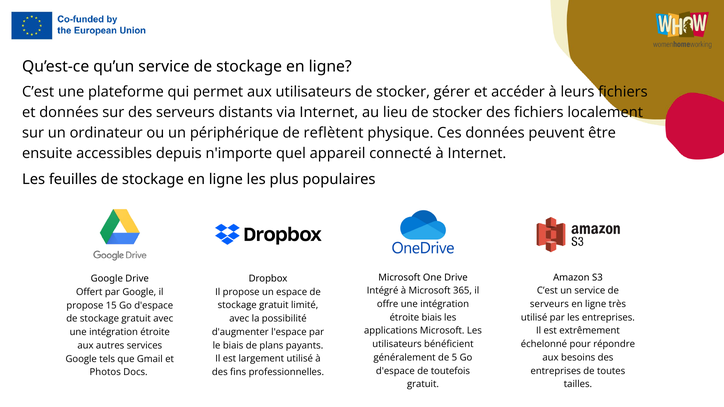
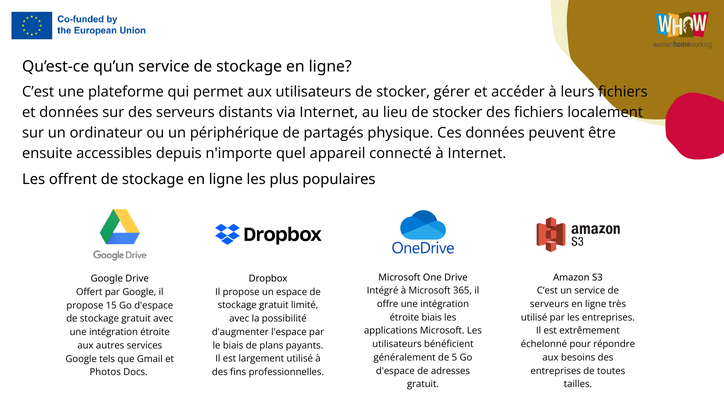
reflètent: reflètent -> partagés (334, 133)
feuilles: feuilles -> offrent (73, 180)
toutefois: toutefois -> adresses (450, 371)
